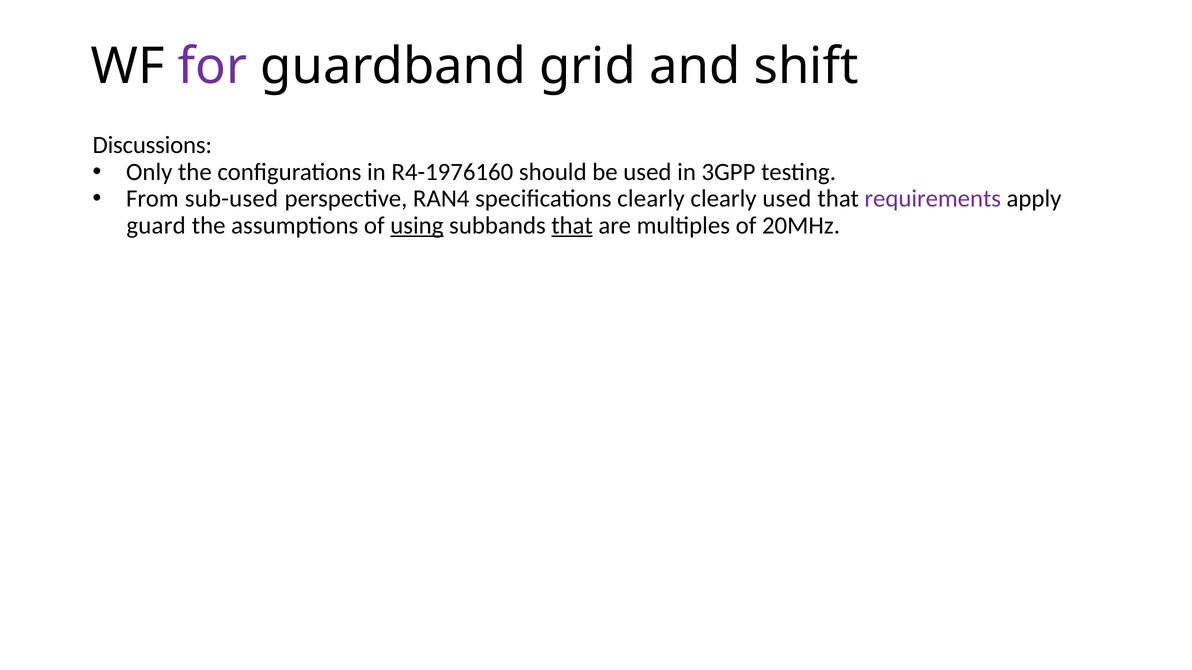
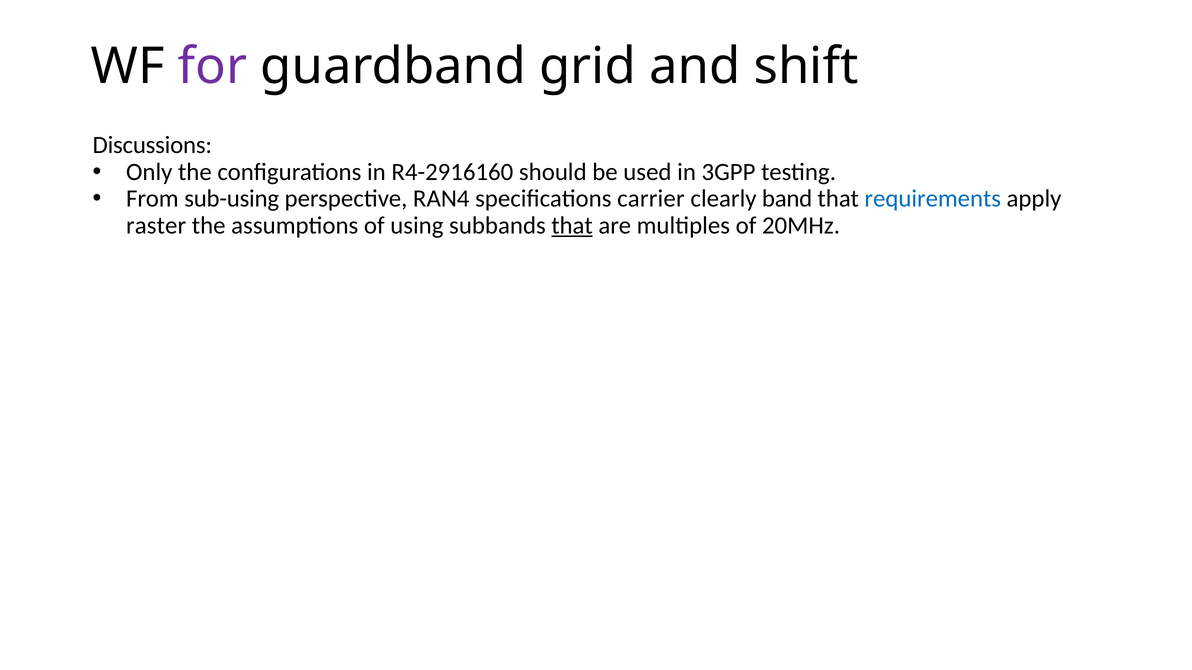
R4-1976160: R4-1976160 -> R4-2916160 (452, 172)
sub-used: sub-used -> sub-using (232, 199)
specifications clearly: clearly -> carrier (651, 199)
clearly used: used -> band (787, 199)
requirements colour: purple -> blue (933, 199)
guard: guard -> raster (156, 226)
using underline: present -> none (417, 226)
